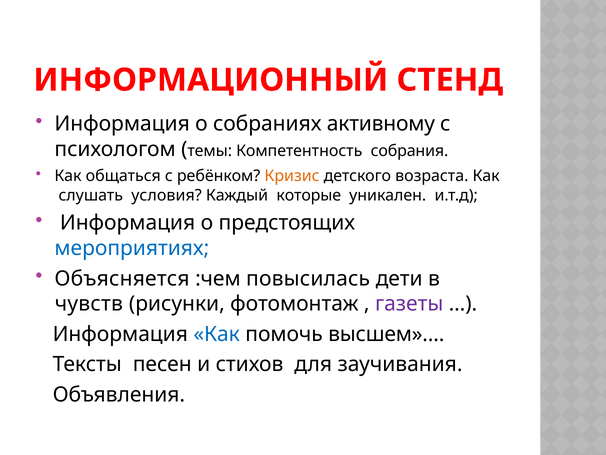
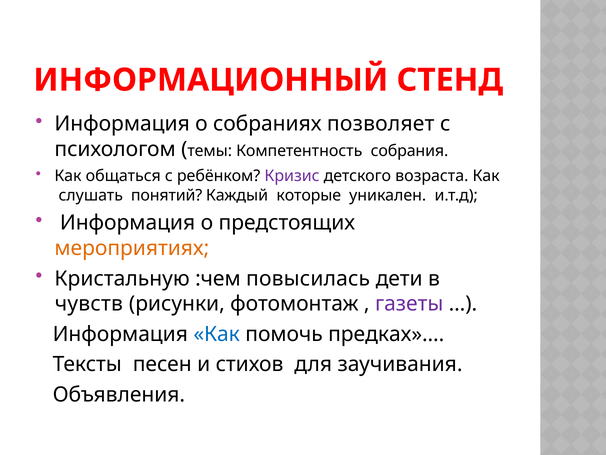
активному: активному -> позволяет (381, 124)
Кризис colour: orange -> purple (292, 176)
условия: условия -> понятий (167, 195)
мероприятиях colour: blue -> orange (132, 248)
Объясняется: Объясняется -> Кристальную (122, 278)
высшем»…: высшем»… -> предках»… (386, 334)
